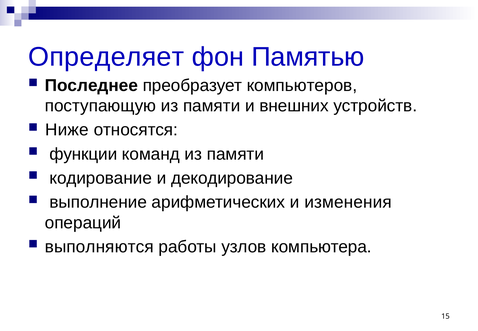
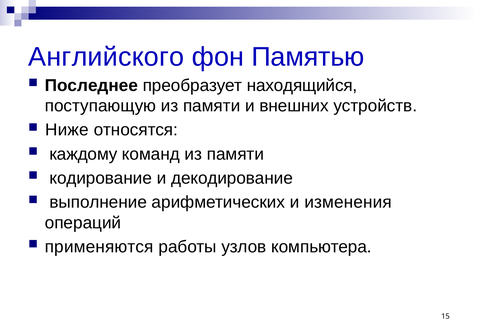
Определяет: Определяет -> Английского (106, 57)
компьютеров: компьютеров -> находящийся (302, 85)
функции: функции -> каждому (83, 154)
выполняются: выполняются -> применяются (99, 247)
